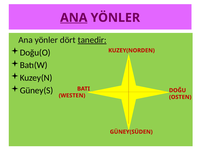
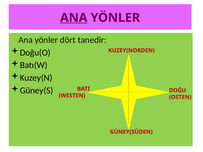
tanedir underline: present -> none (92, 40)
